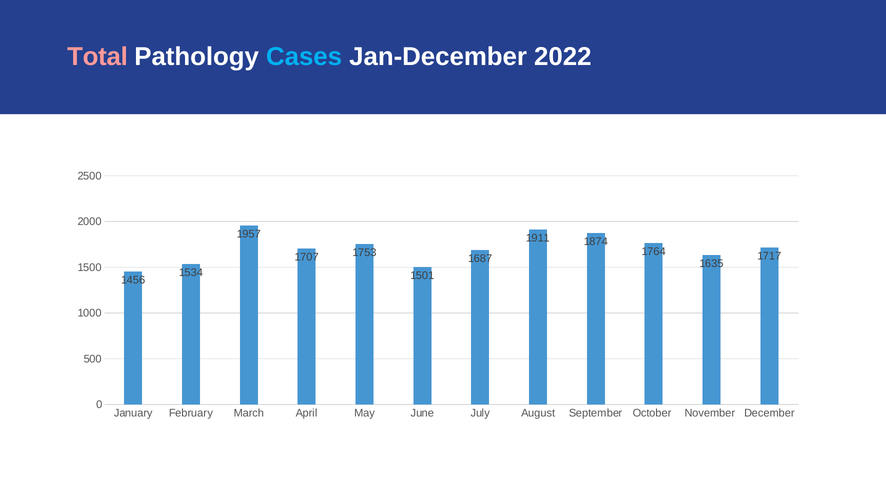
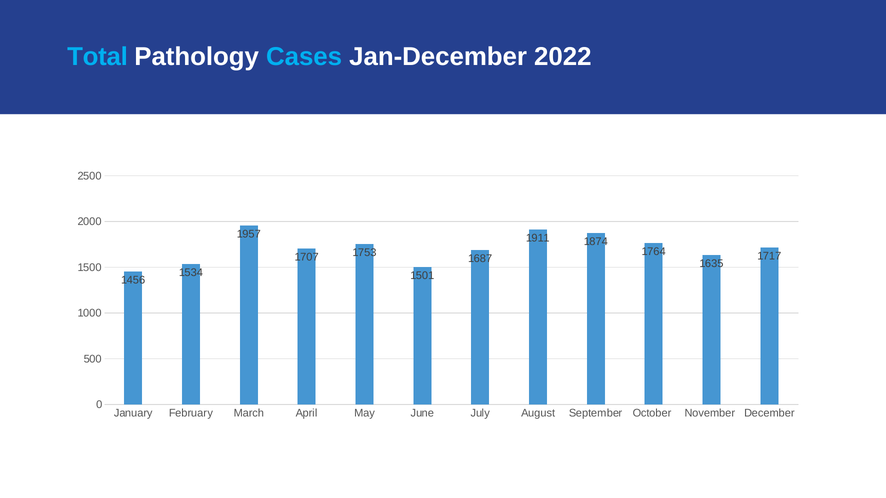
Total colour: pink -> light blue (98, 57)
